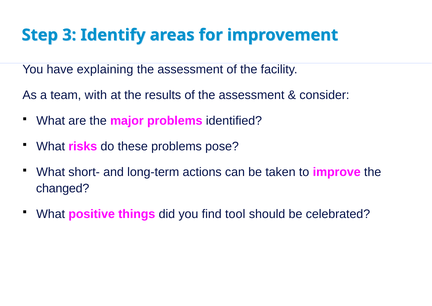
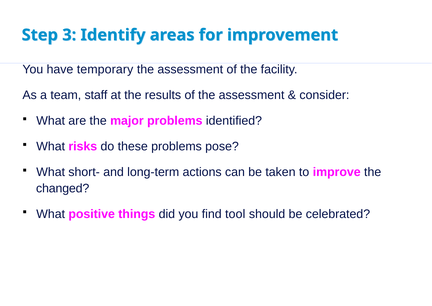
explaining: explaining -> temporary (105, 69)
with: with -> staff (96, 95)
